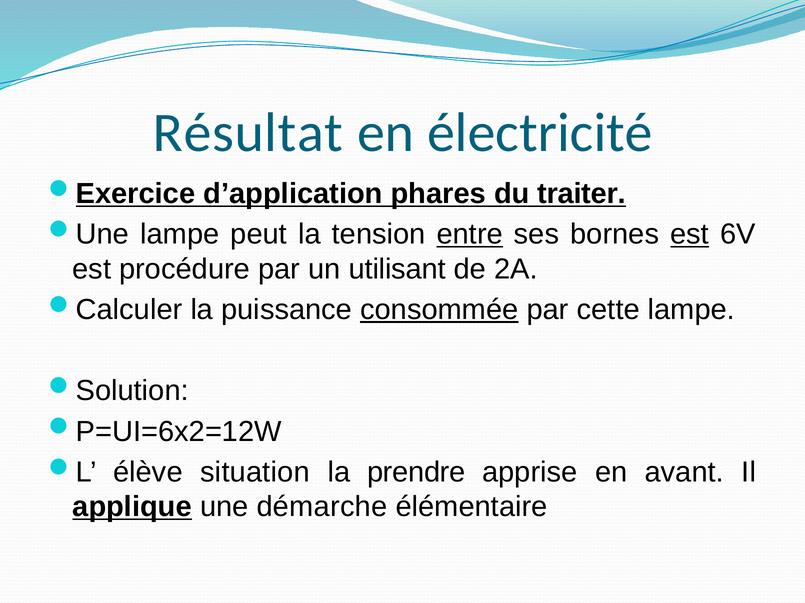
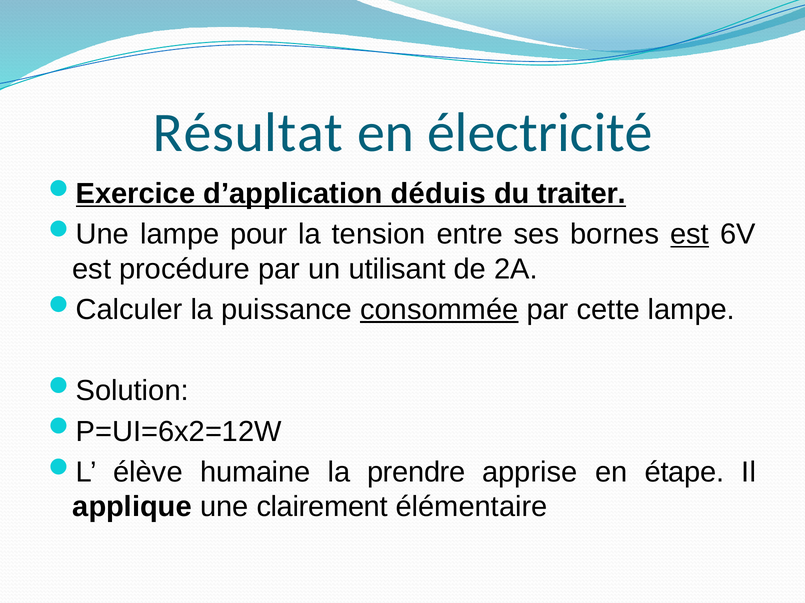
phares: phares -> déduis (438, 194)
peut: peut -> pour (259, 234)
entre underline: present -> none (470, 234)
situation: situation -> humaine (255, 473)
avant: avant -> étape (684, 473)
applique underline: present -> none (132, 508)
démarche: démarche -> clairement (322, 508)
